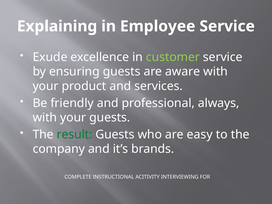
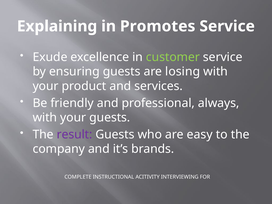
Employee: Employee -> Promotes (158, 26)
aware: aware -> losing (183, 72)
result colour: green -> purple (75, 134)
